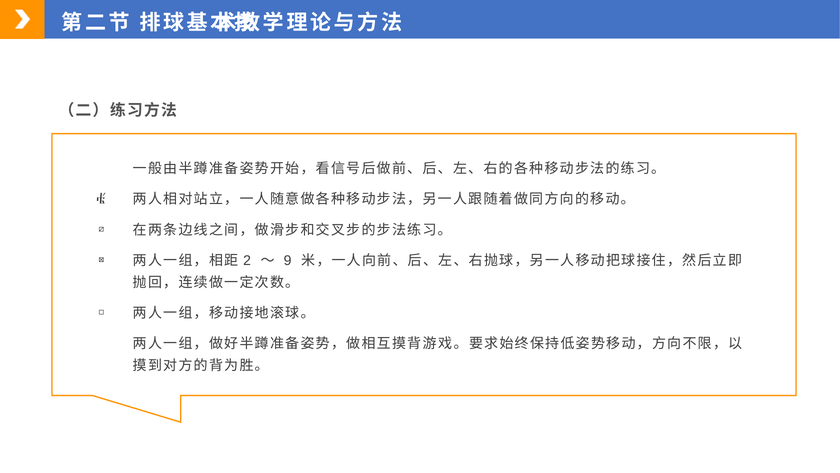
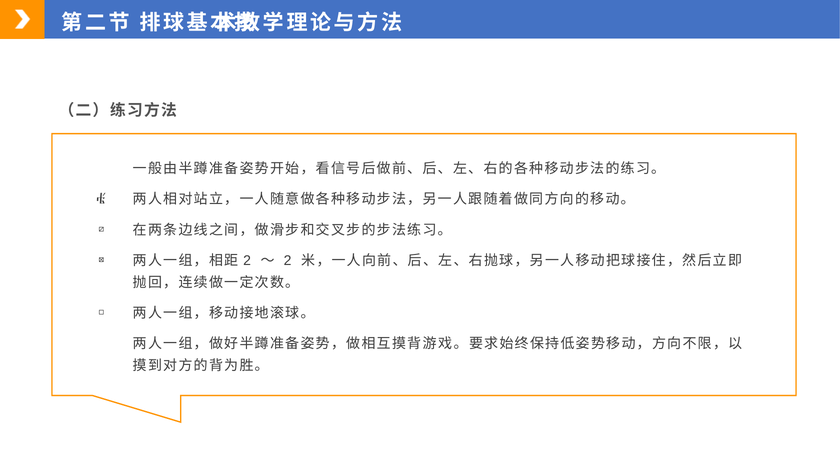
9: 9 -> 2 (288, 260)
